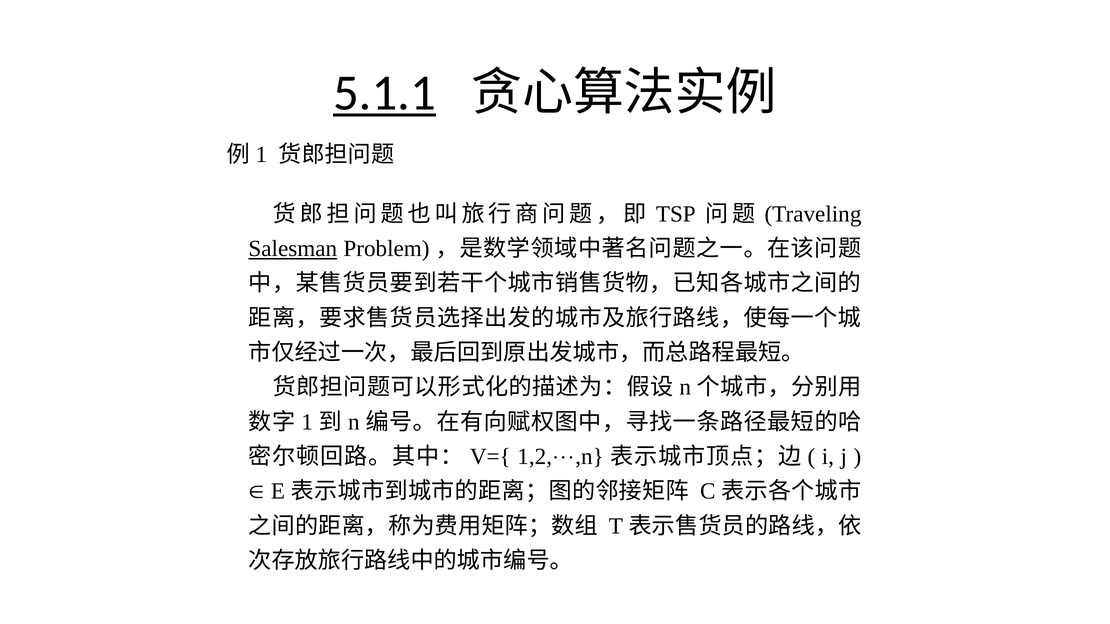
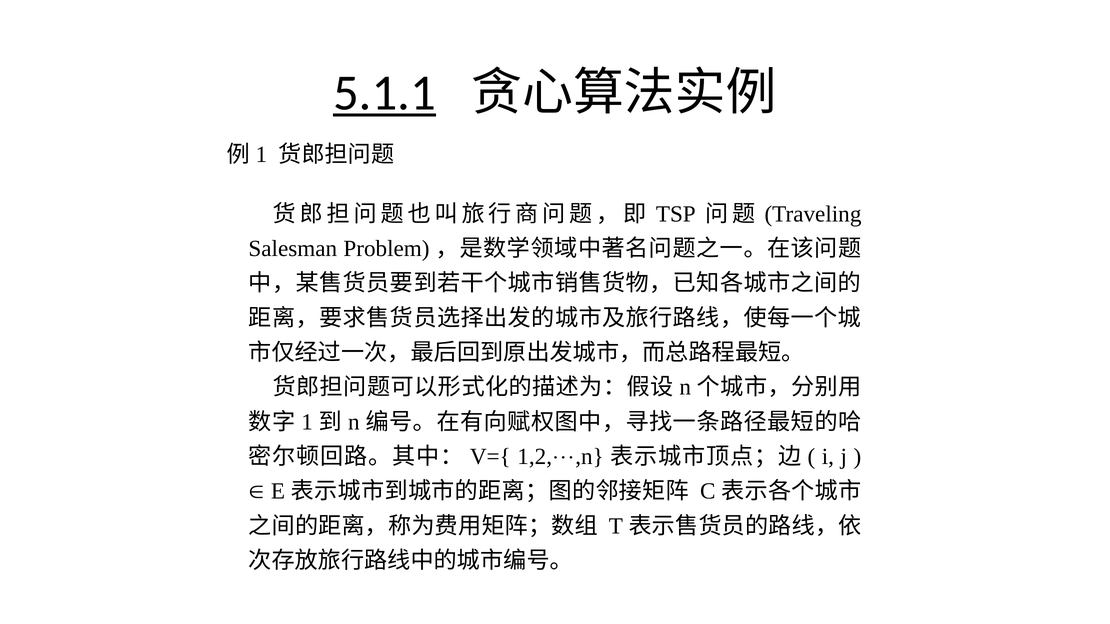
Salesman underline: present -> none (293, 249)
